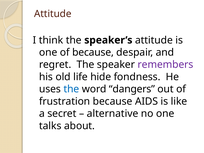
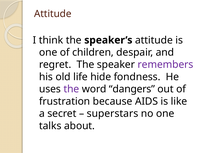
of because: because -> children (93, 52)
the colour: blue -> purple (71, 89)
alternative: alternative -> superstars (113, 114)
